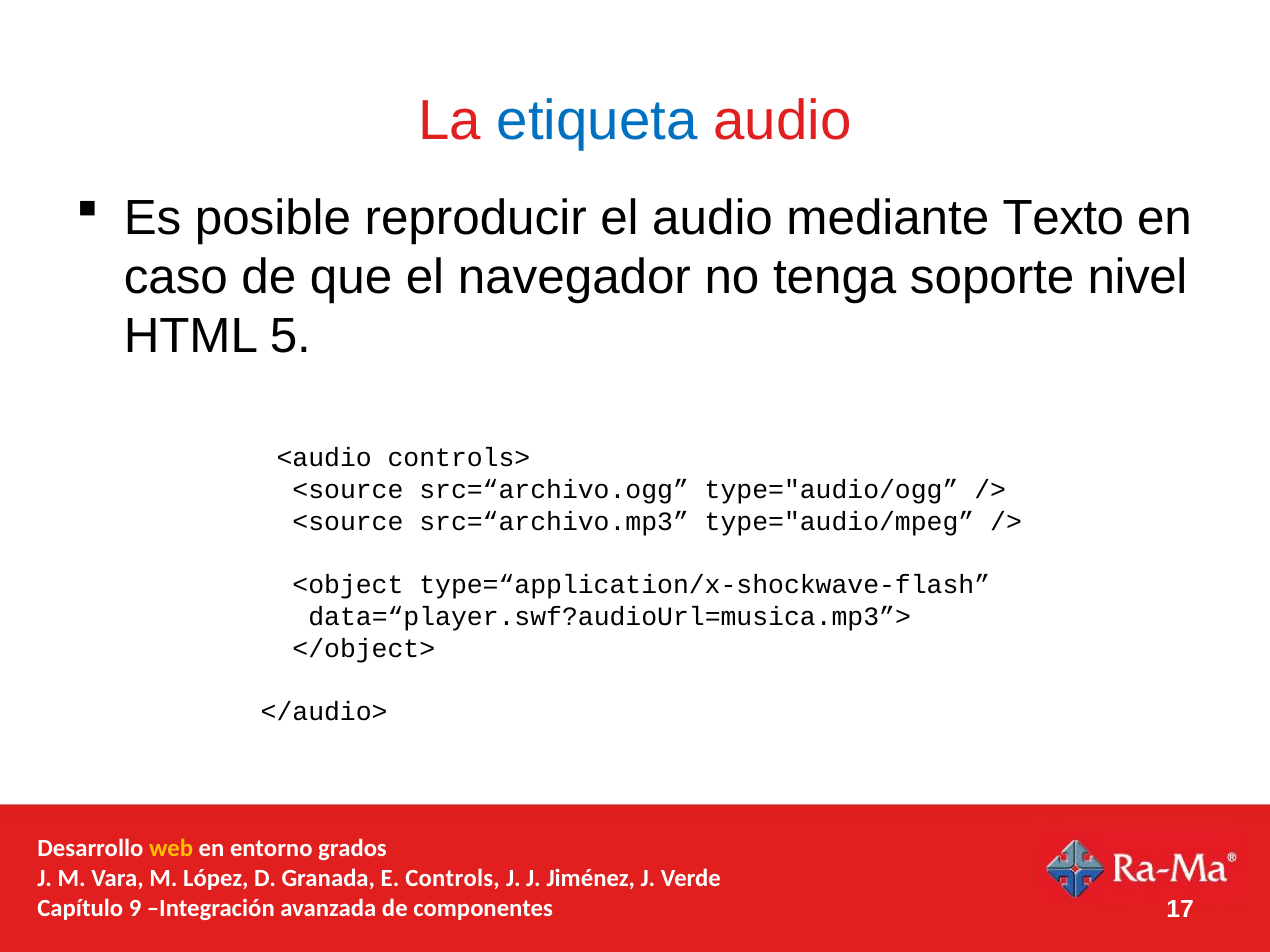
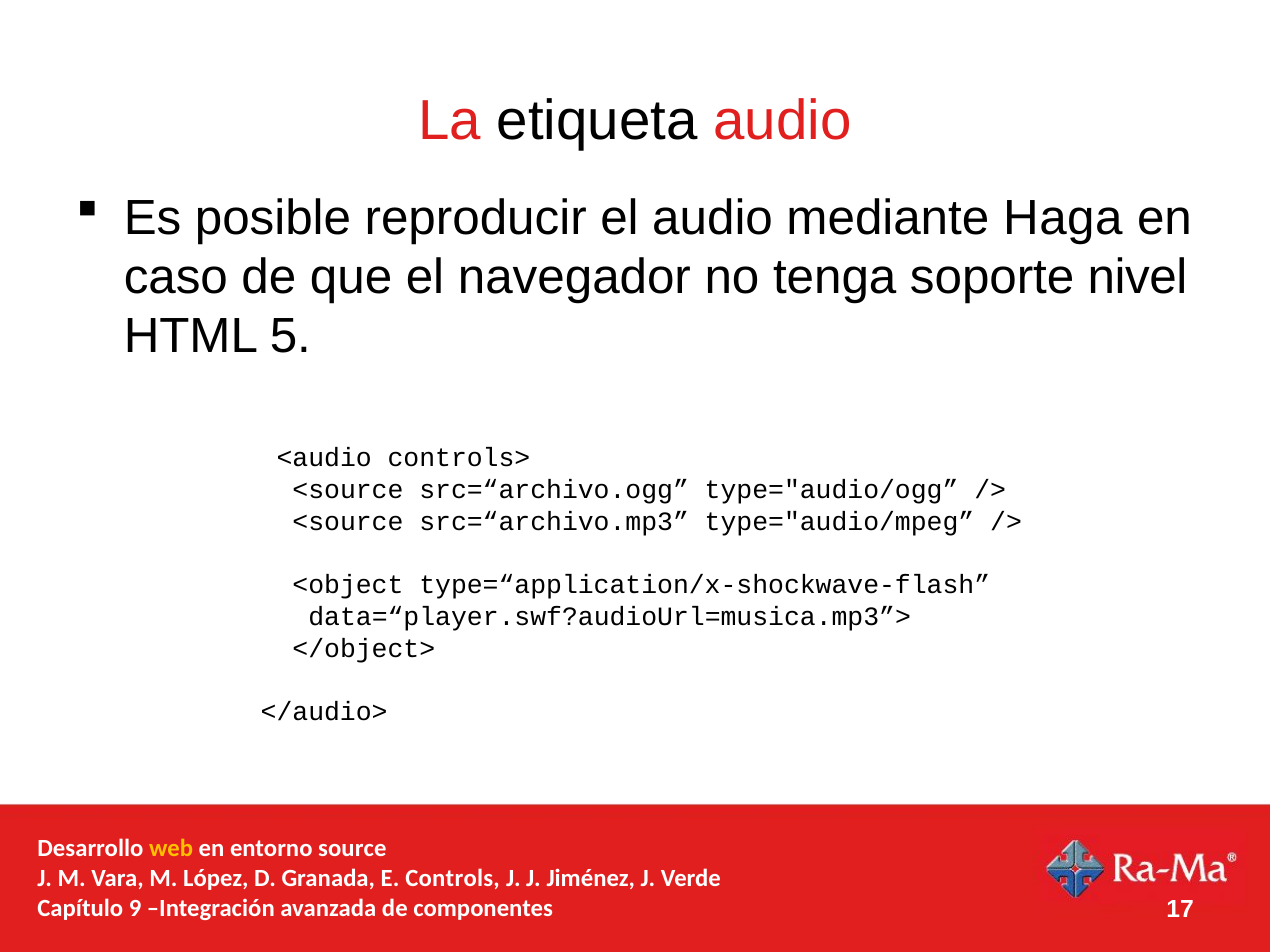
etiqueta colour: blue -> black (597, 121)
Texto: Texto -> Haga (1063, 218)
grados: grados -> source (352, 849)
